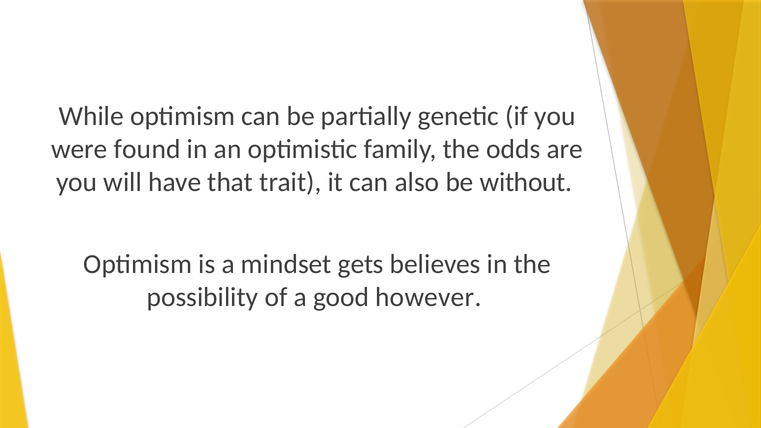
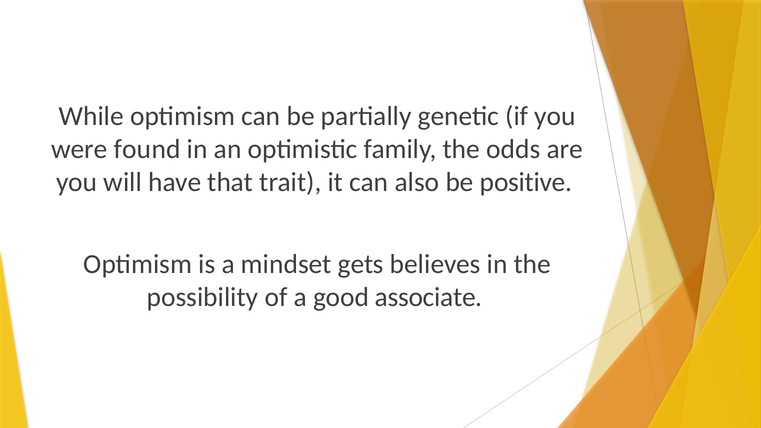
without: without -> positive (526, 182)
however: however -> associate (429, 297)
